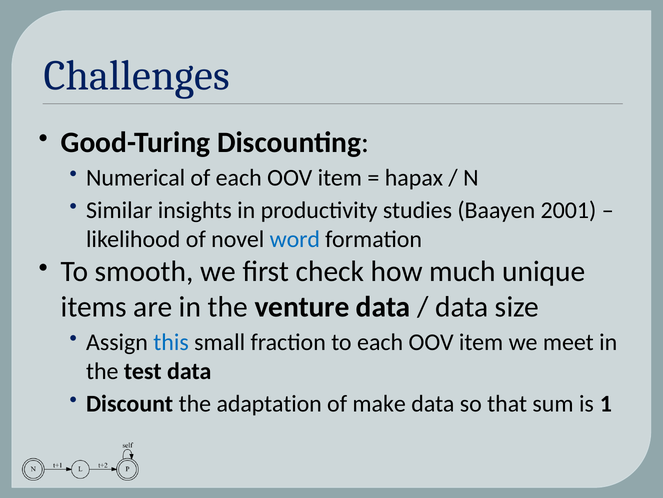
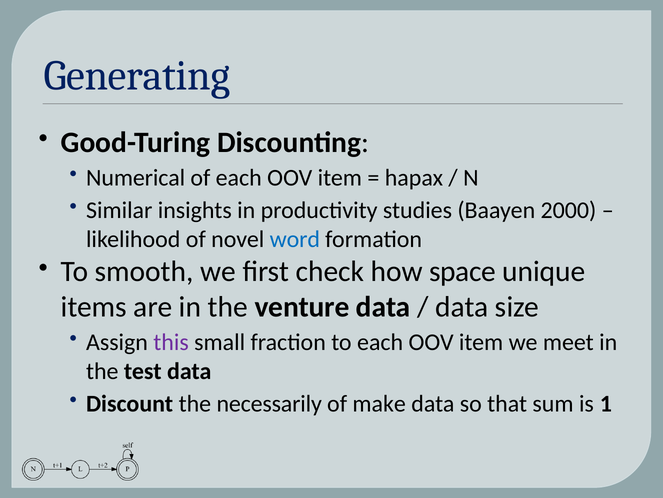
Challenges: Challenges -> Generating (137, 75)
2001: 2001 -> 2000 (568, 210)
much: much -> space (463, 271)
this colour: blue -> purple (171, 342)
adaptation: adaptation -> necessarily (269, 403)
